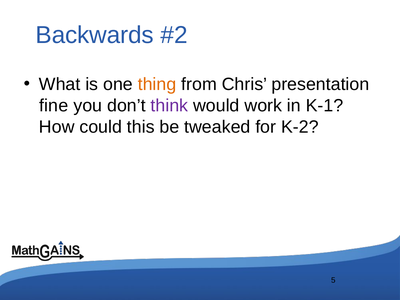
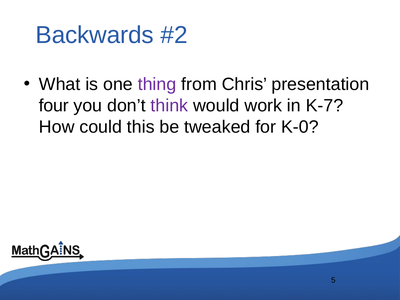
thing colour: orange -> purple (157, 84)
fine: fine -> four (54, 105)
K-1: K-1 -> K-7 (325, 105)
K-2: K-2 -> K-0 (300, 127)
